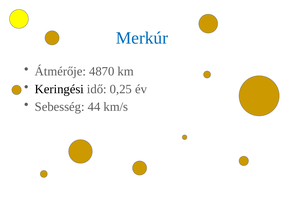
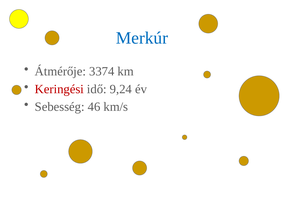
4870: 4870 -> 3374 (102, 71)
Keringési colour: black -> red (59, 89)
0,25: 0,25 -> 9,24 (121, 89)
44: 44 -> 46 (94, 107)
